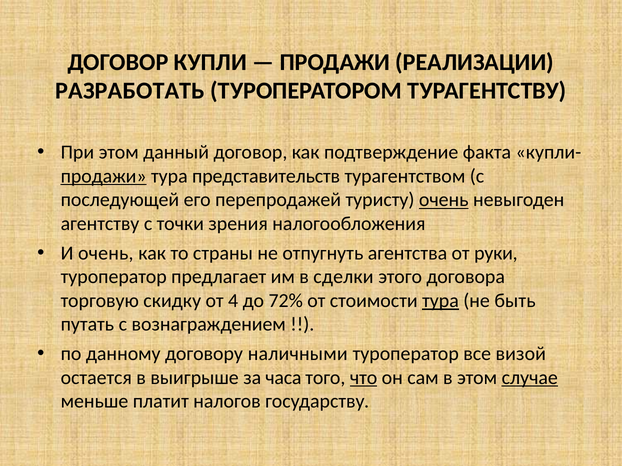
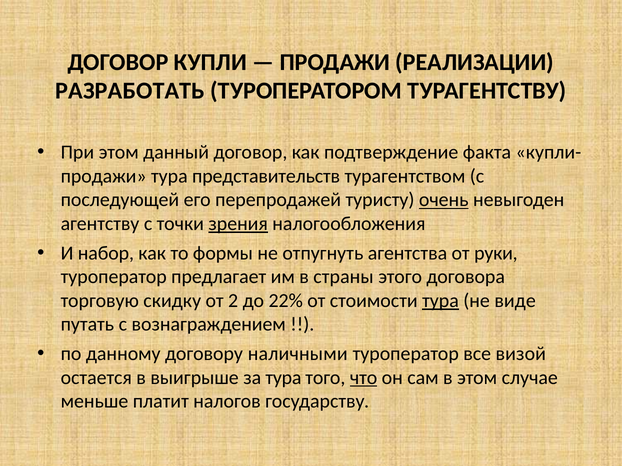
продажи underline: present -> none (104, 176)
зрения underline: none -> present (238, 224)
И очень: очень -> набор (106, 253)
страны: страны -> формы (223, 253)
сделки: сделки -> страны (344, 277)
4: 4 -> 2 (233, 301)
72%: 72% -> 22% (286, 301)
быть: быть -> виде (515, 301)
за часа: часа -> тура (283, 378)
случае underline: present -> none (530, 378)
